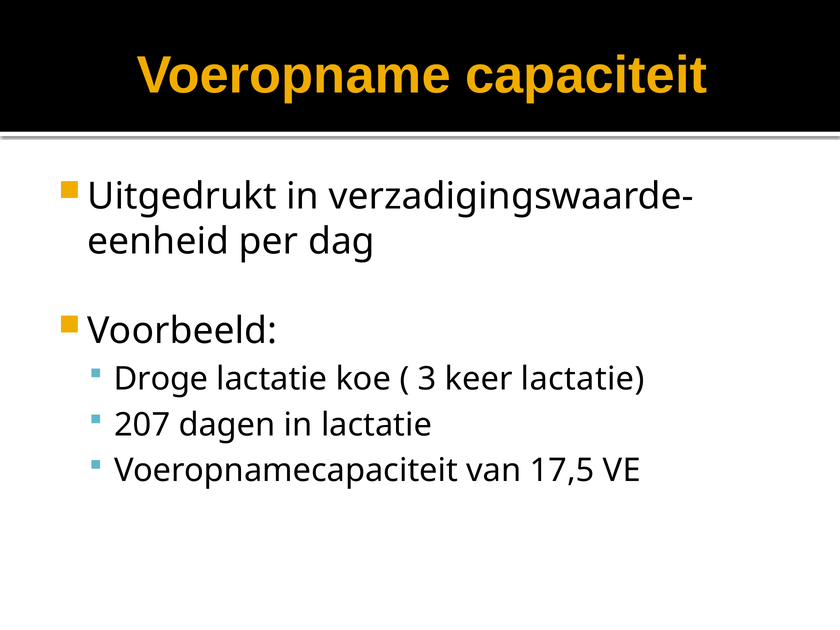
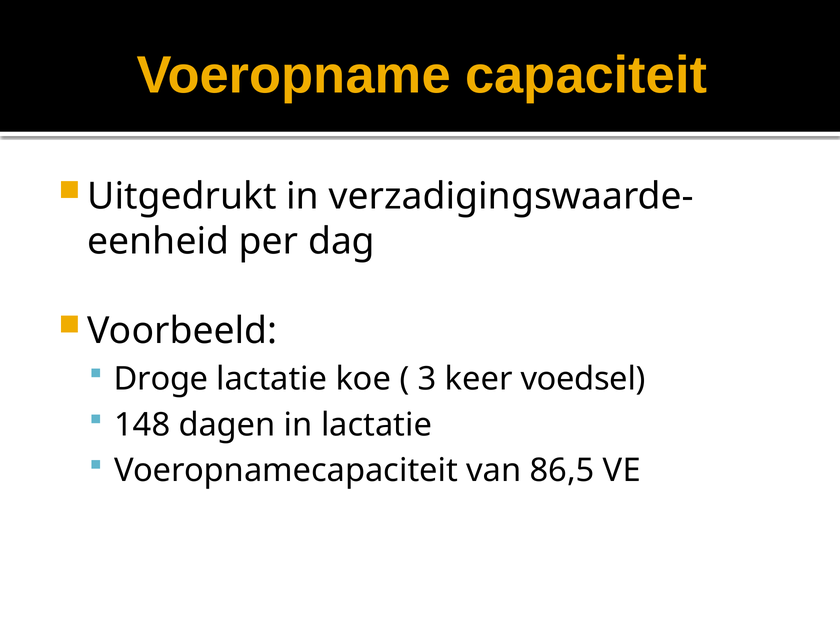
keer lactatie: lactatie -> voedsel (583, 379)
207: 207 -> 148 (142, 425)
17,5: 17,5 -> 86,5 (562, 471)
